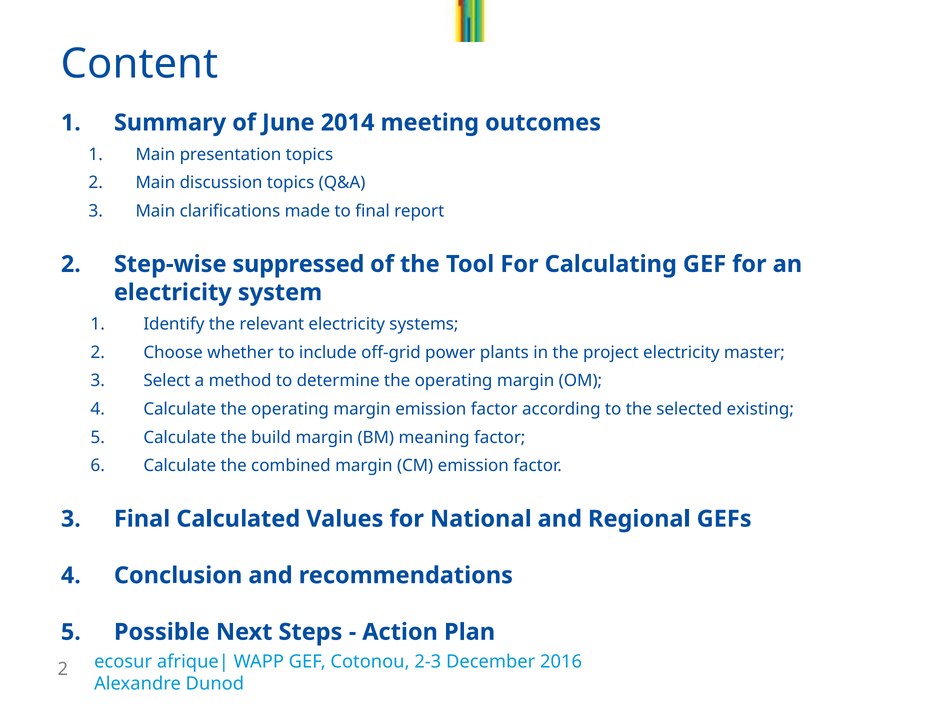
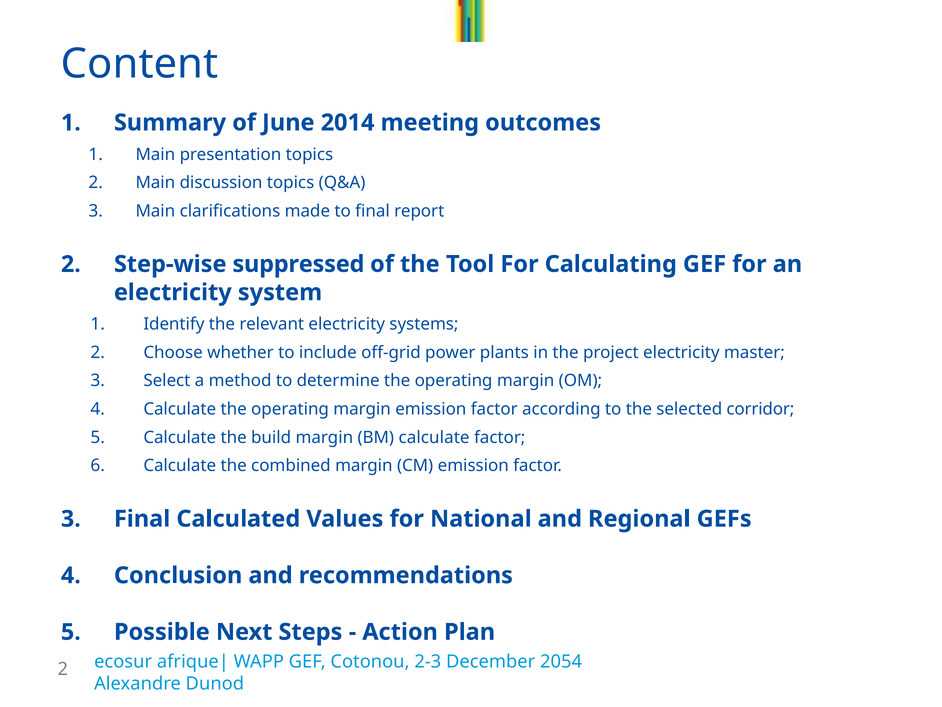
existing: existing -> corridor (760, 409)
BM meaning: meaning -> calculate (434, 437)
2016: 2016 -> 2054 (561, 661)
